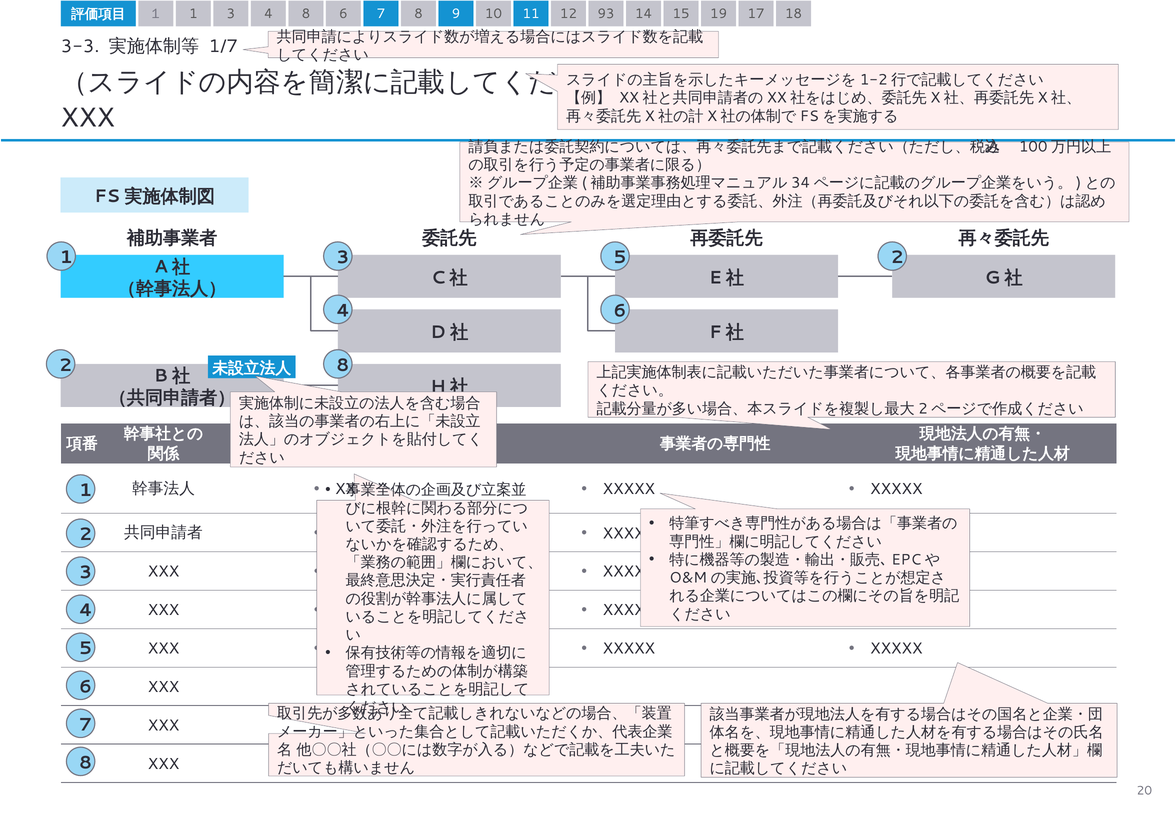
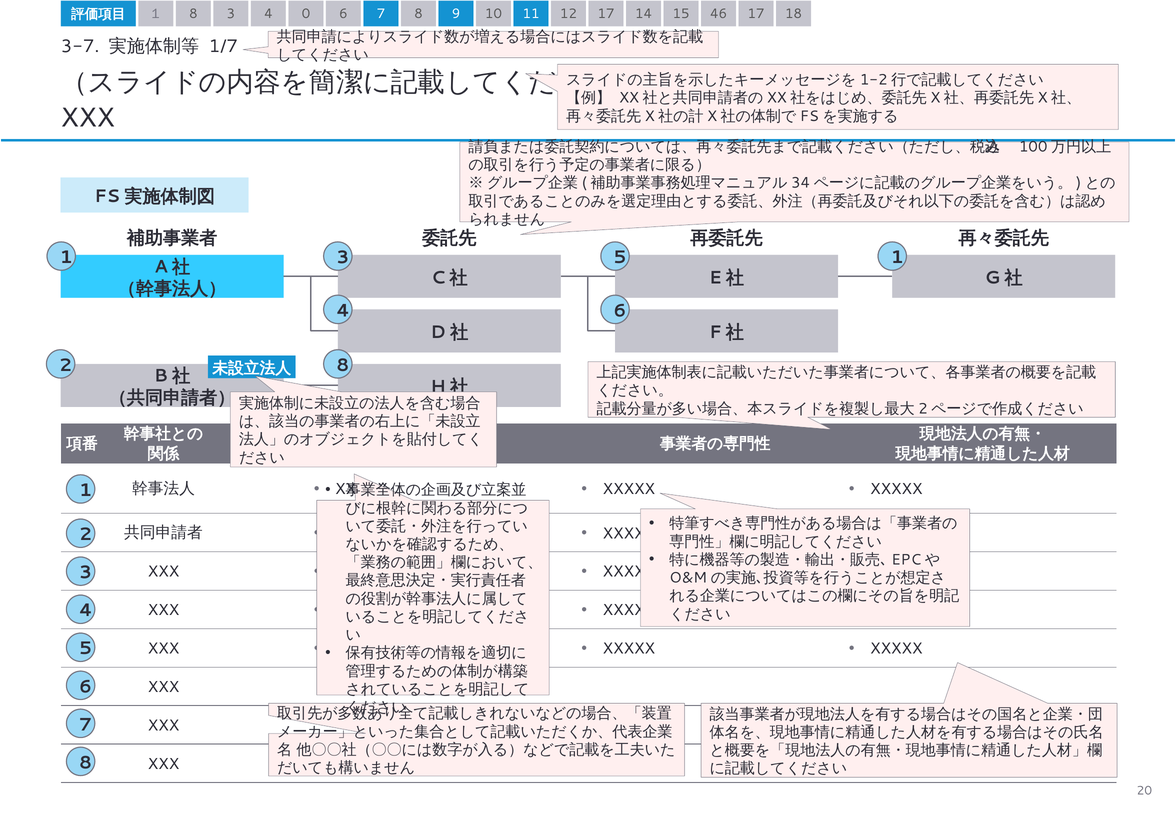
１ 1: 1 -> 8 (193, 14)
4 8: 8 -> 0 (306, 14)
12 93: 93 -> 17 (606, 14)
19: 19 -> 46 (719, 14)
3-3: 3-3 -> 3-7 (80, 47)
5 2: 2 -> 1 (897, 257)
